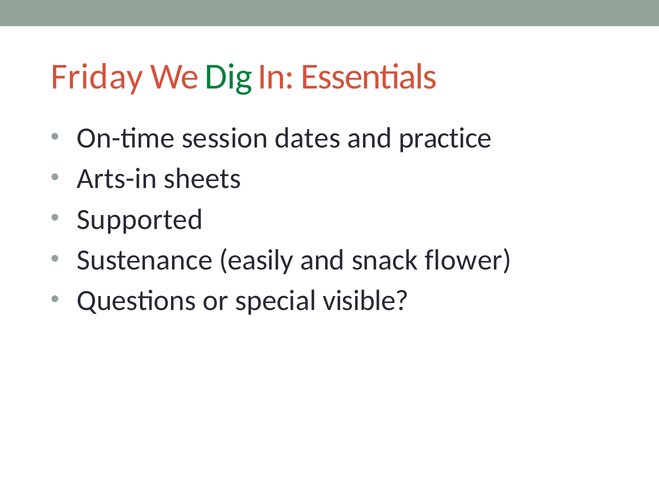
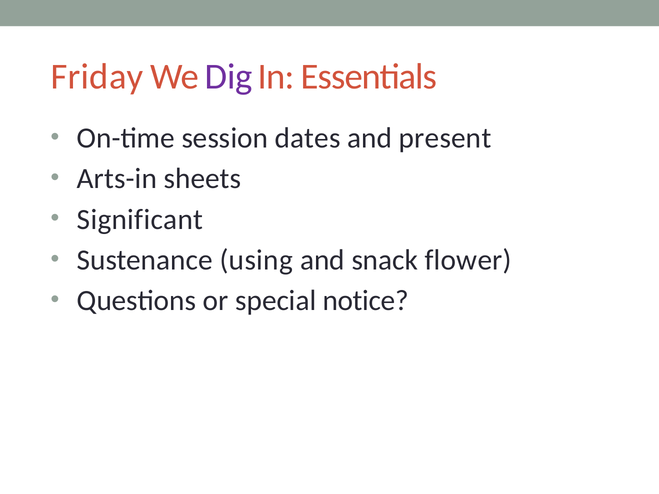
Dig colour: green -> purple (229, 77)
practice: practice -> present (445, 138)
Supported: Supported -> Significant (140, 220)
easily: easily -> using (256, 260)
visible: visible -> notice (366, 301)
